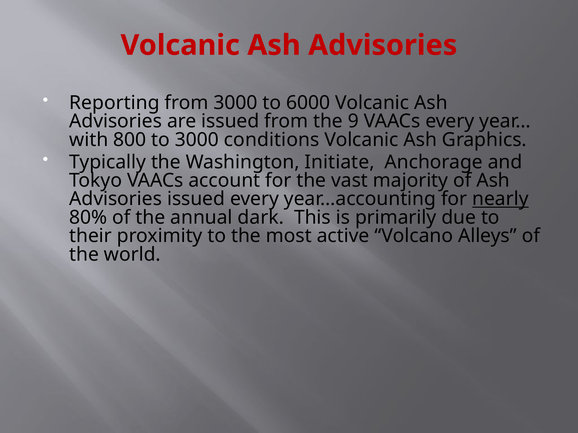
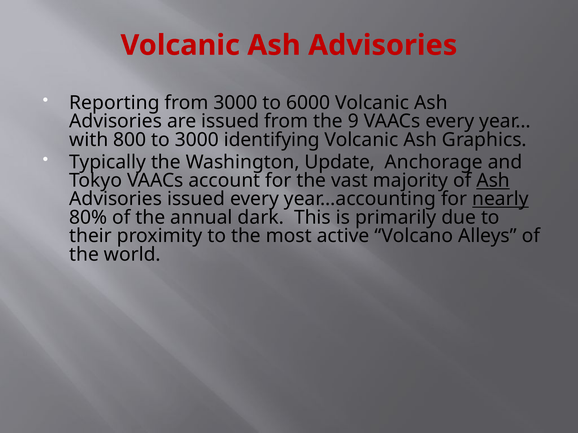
conditions: conditions -> identifying (272, 140)
Initiate: Initiate -> Update (340, 162)
Ash underline: none -> present (493, 181)
